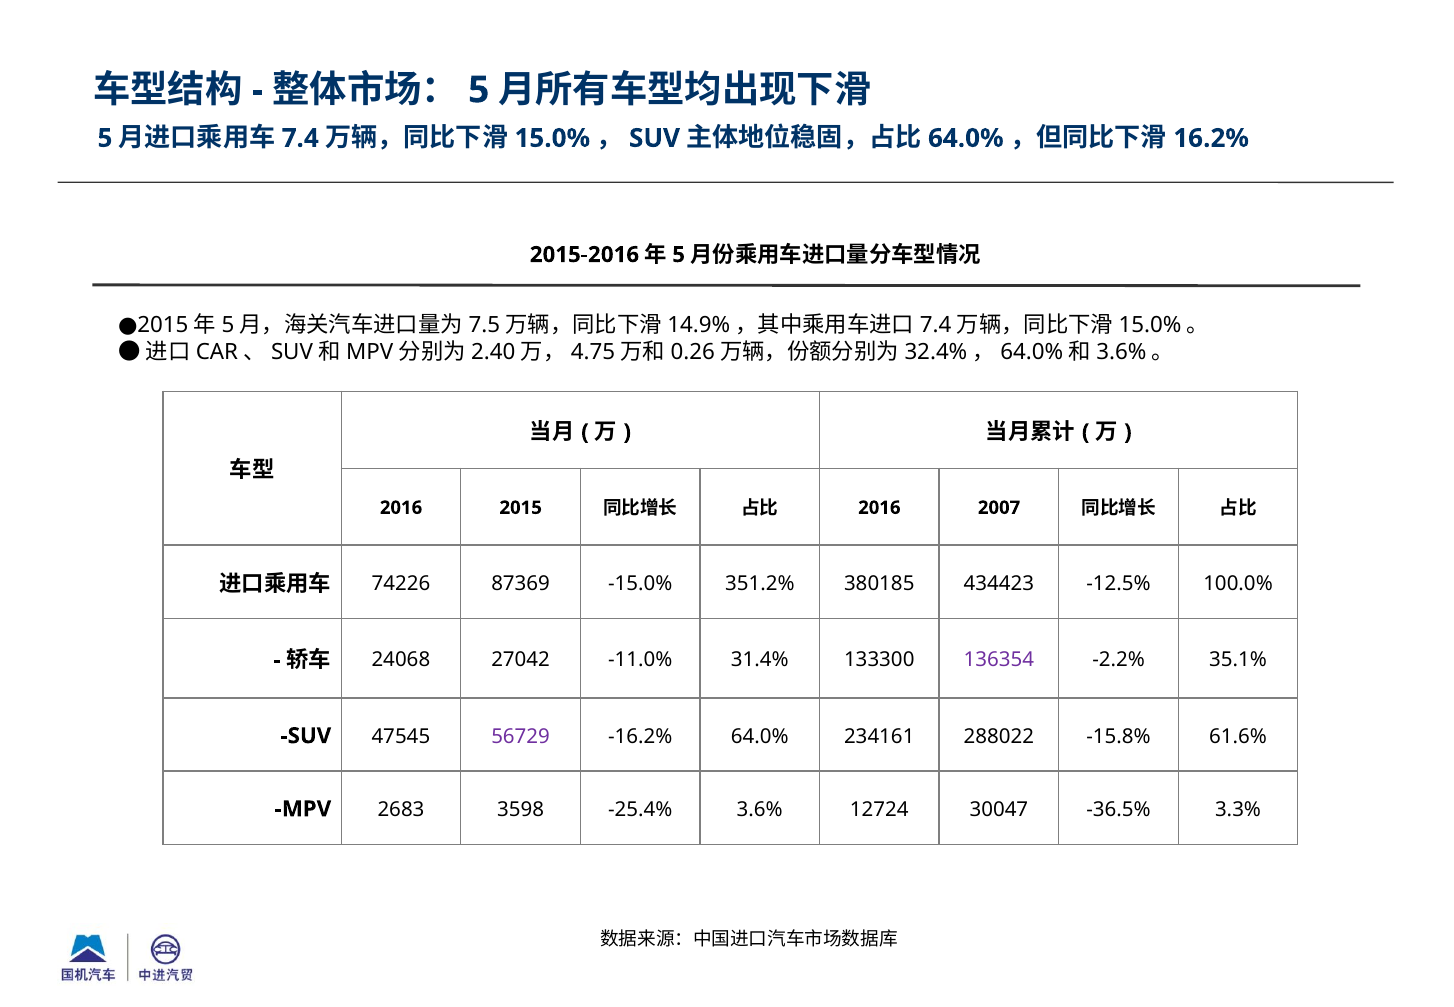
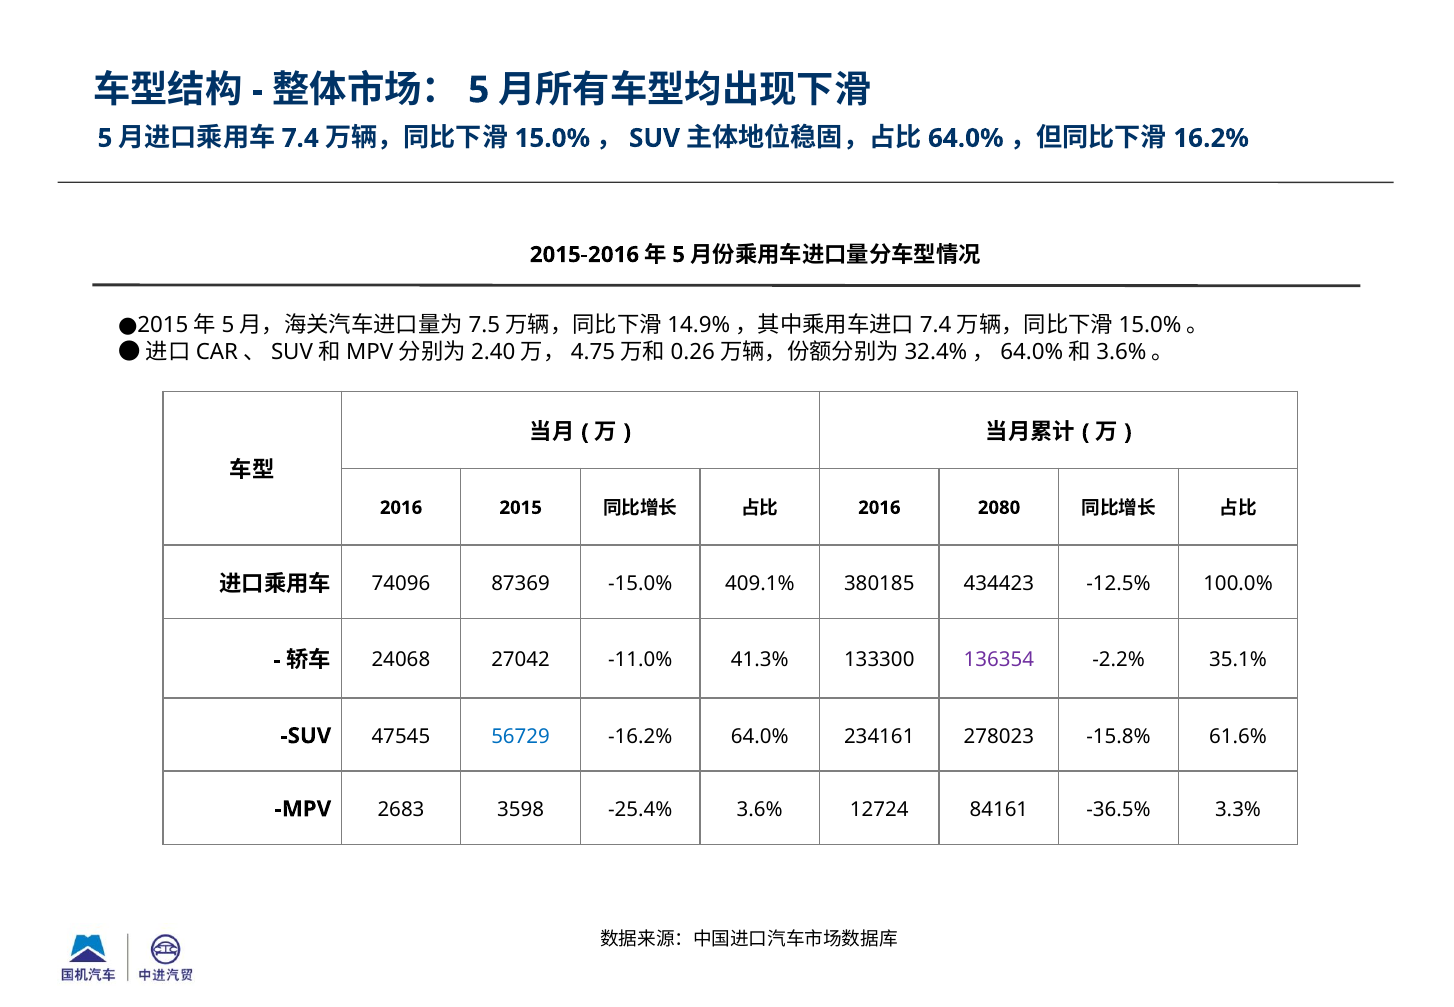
2007: 2007 -> 2080 (999, 508)
74226: 74226 -> 74096 (401, 583)
351.2%: 351.2% -> 409.1% (760, 583)
31.4%: 31.4% -> 41.3% (760, 660)
56729 colour: purple -> blue (521, 736)
288022: 288022 -> 278023 (999, 736)
30047: 30047 -> 84161 (999, 809)
